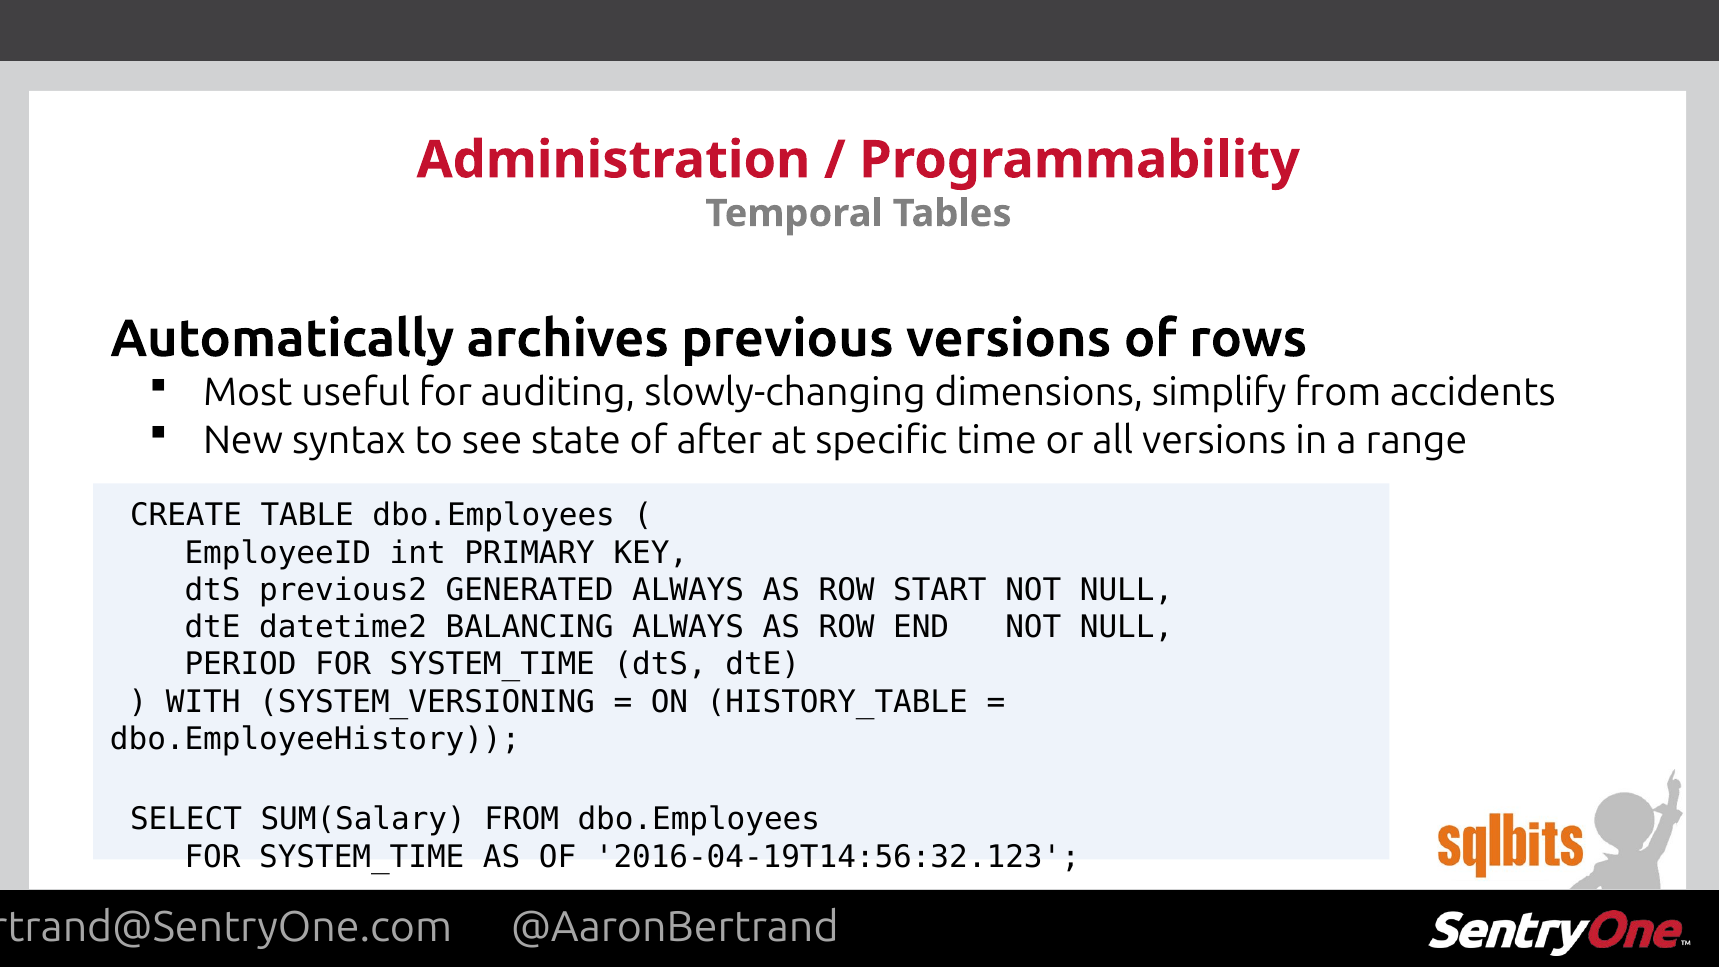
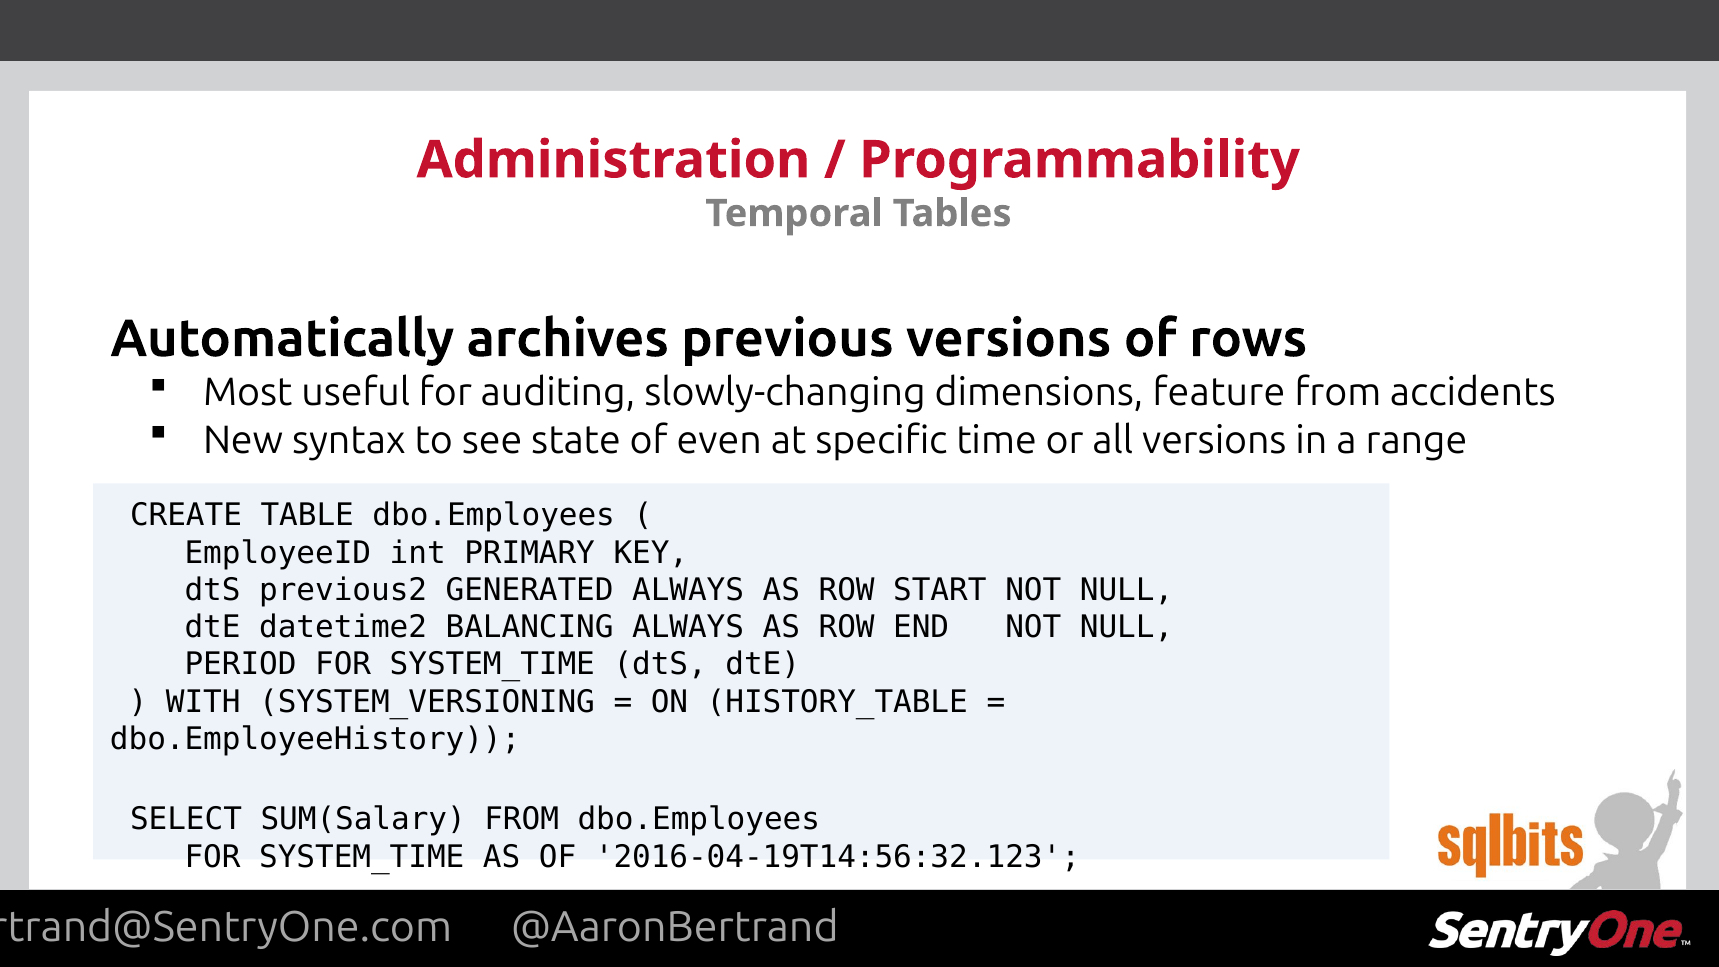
simplify: simplify -> feature (1219, 393)
after: after -> even (719, 440)
